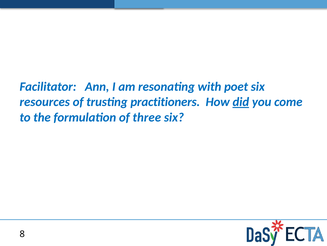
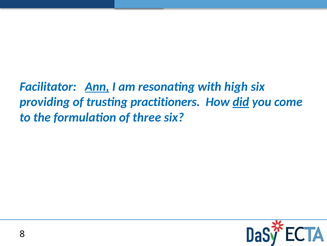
Ann underline: none -> present (97, 86)
poet: poet -> high (236, 86)
resources: resources -> providing (45, 102)
